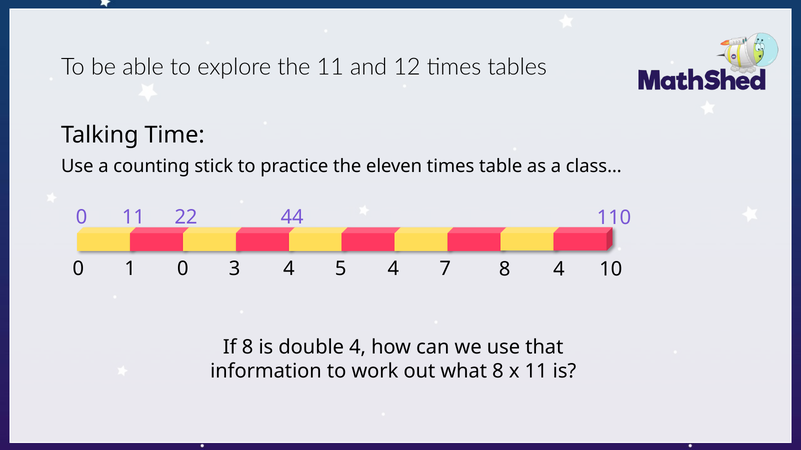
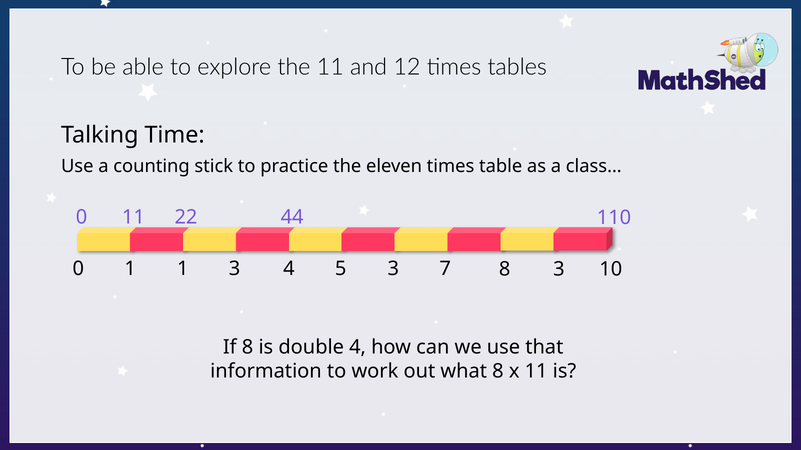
1 0: 0 -> 1 (183, 269)
5 4: 4 -> 3 (393, 269)
8 4: 4 -> 3 (559, 269)
